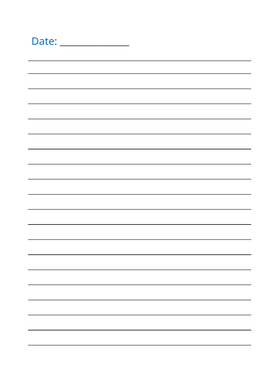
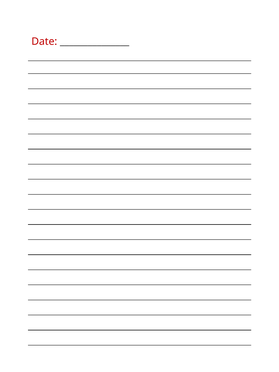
Date colour: blue -> red (44, 42)
